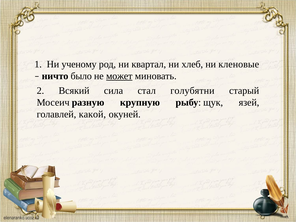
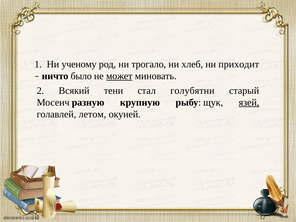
квартал: квартал -> трогало (149, 64)
кленовые: кленовые -> приходит (239, 64)
сила: сила -> тени (114, 91)
язей underline: none -> present (249, 102)
какой: какой -> летом (92, 114)
